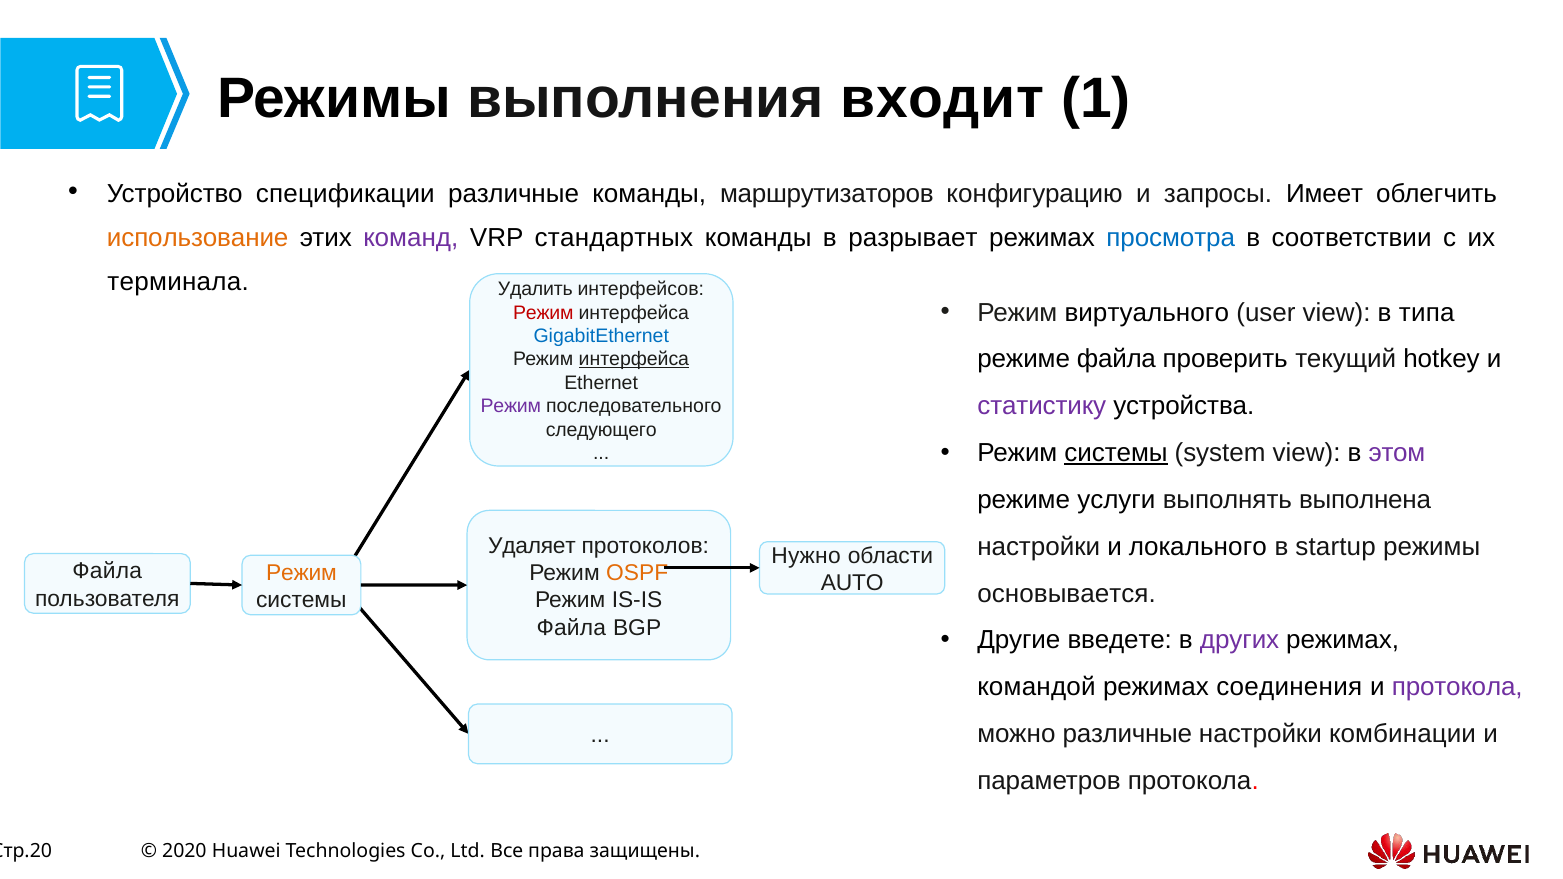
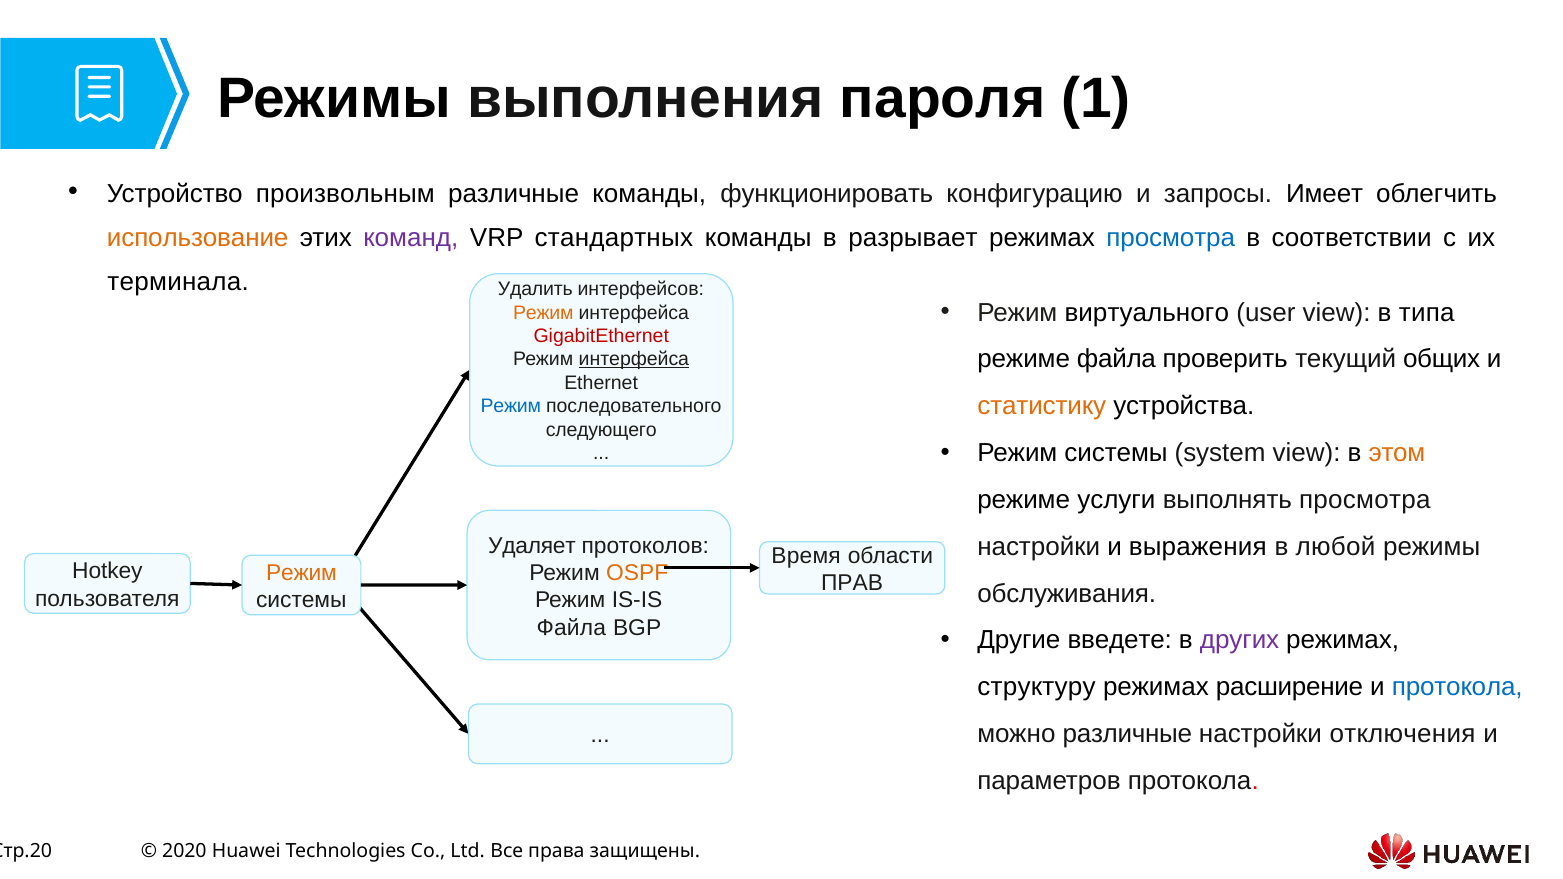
входит: входит -> пароля (943, 99)
спецификации: спецификации -> произвольным (345, 194)
маршрутизаторов: маршрутизаторов -> функционировать (827, 194)
Режим colour: red -> orange (543, 313)
GigabitEthernet colour: blue -> red (601, 336)
hotkey: hotkey -> общих (1442, 359)
статистику colour: purple -> orange (1042, 406)
Режим colour: purple -> blue (511, 406)
системы underline: present -> none (1116, 453)
этом colour: purple -> orange (1397, 453)
выполнять выполнена: выполнена -> просмотра (1365, 500)
локального: локального -> выражения (1198, 547)
startup: startup -> любой (1336, 547)
Нужно: Нужно -> Время (806, 556)
Файла: Файла -> Hotkey (107, 571)
AUTO: AUTO -> ПРАВ (852, 583)
основывается: основывается -> обслуживания (1067, 594)
командой: командой -> структуру (1037, 687)
соединения: соединения -> расширение (1290, 687)
протокола colour: purple -> blue (1457, 687)
комбинации: комбинации -> отключения (1402, 734)
